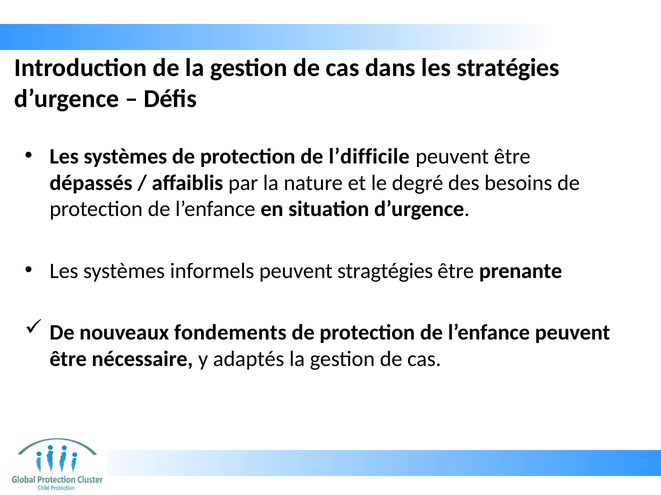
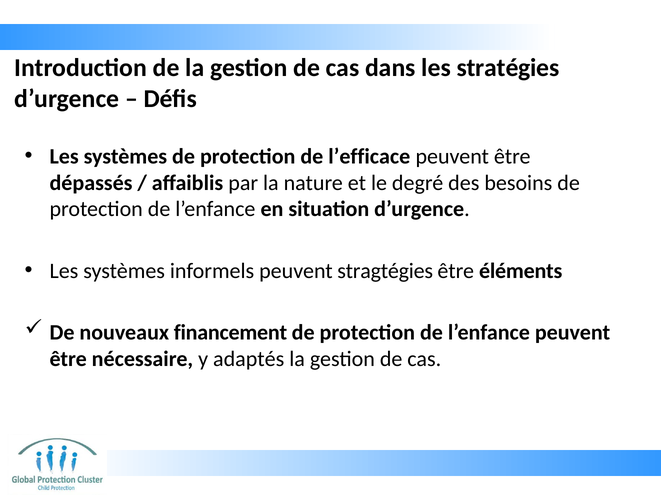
l’difficile: l’difficile -> l’efficace (369, 157)
prenante: prenante -> éléments (521, 271)
fondements: fondements -> financement (230, 333)
